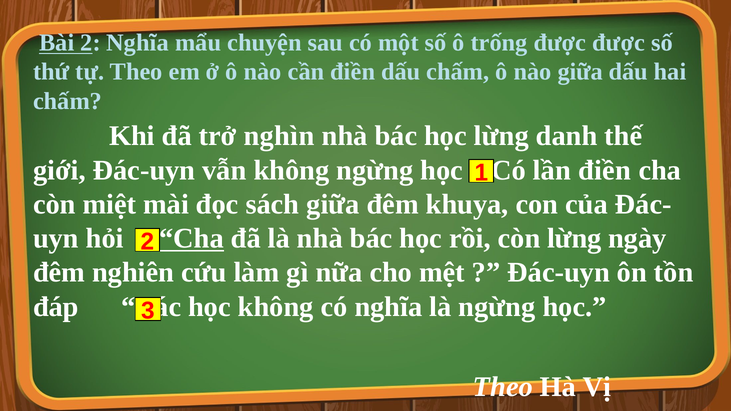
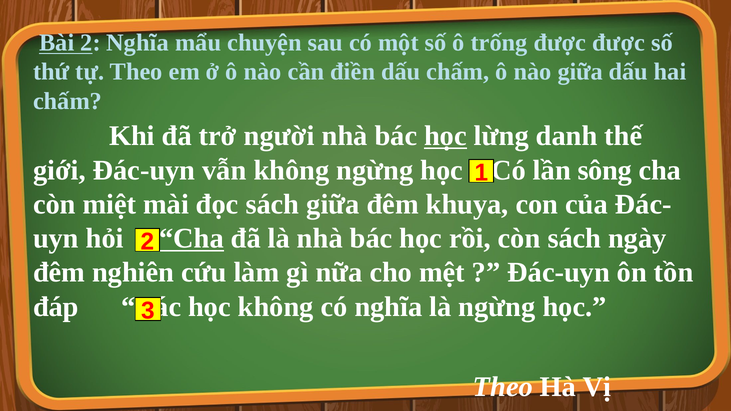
nghìn: nghìn -> người (279, 136)
học underline: none -> present (445, 136)
lần điền: điền -> sông (605, 170)
còn lừng: lừng -> sách (574, 239)
